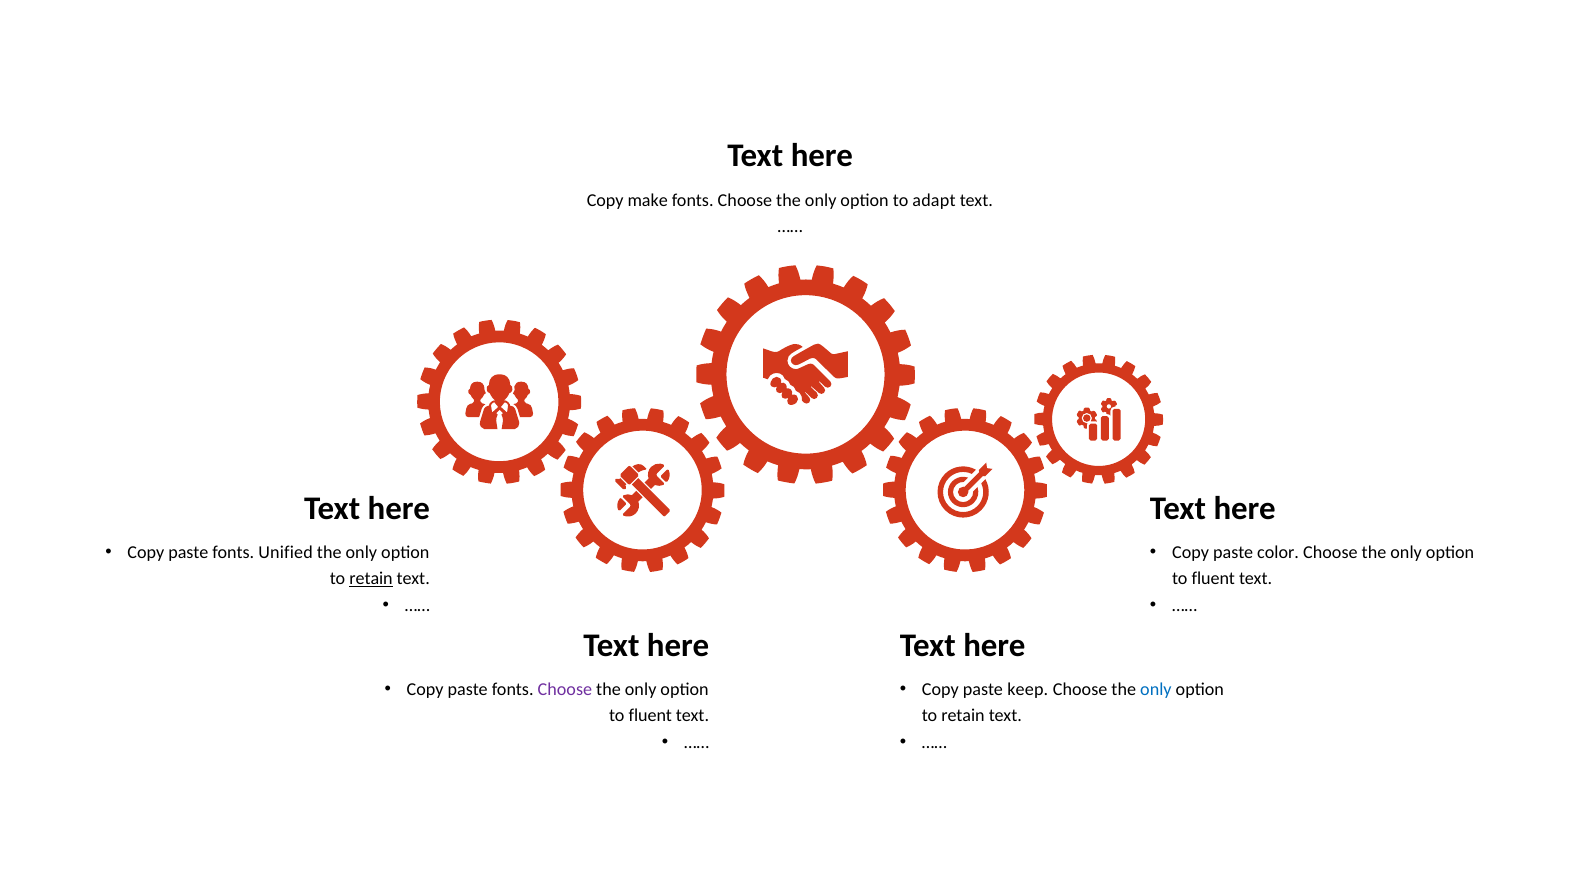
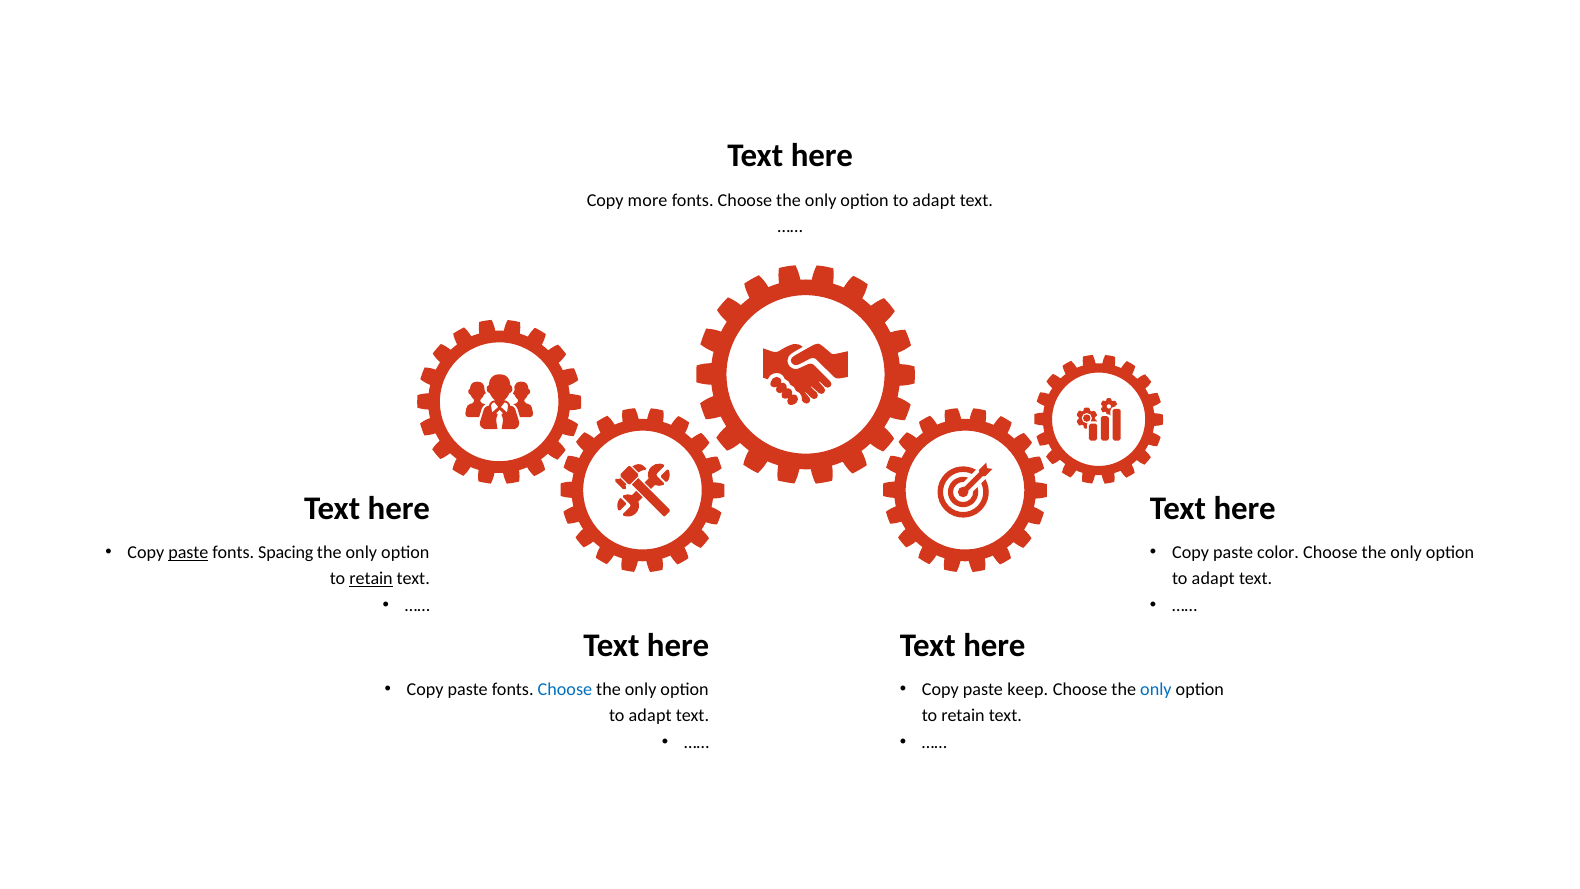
make: make -> more (648, 200)
paste underline: none -> present (188, 553)
Unified: Unified -> Spacing (286, 553)
fluent: fluent -> adapt (1213, 579)
Choose colour: purple -> blue (565, 690)
fluent: fluent -> adapt (650, 716)
